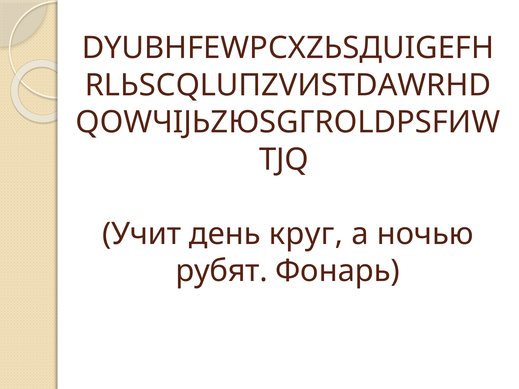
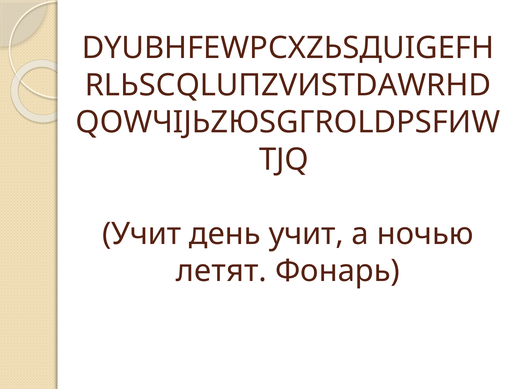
день круг: круг -> учит (306, 234)
рубят: рубят -> летят (221, 271)
